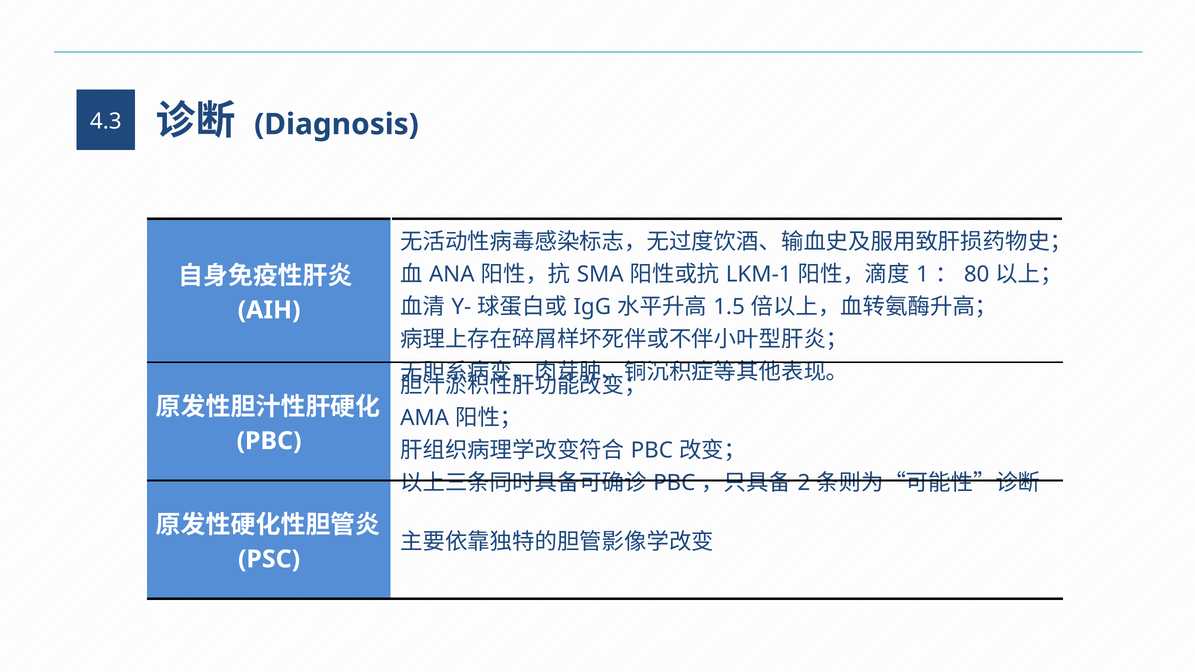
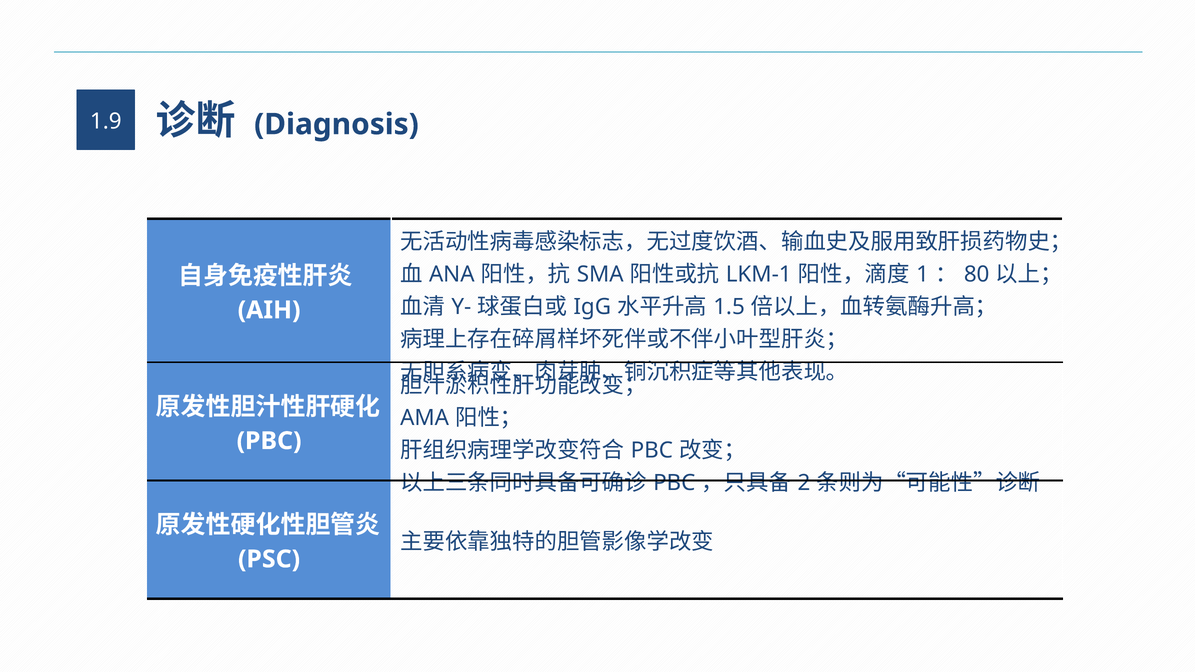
4.3: 4.3 -> 1.9 (106, 121)
